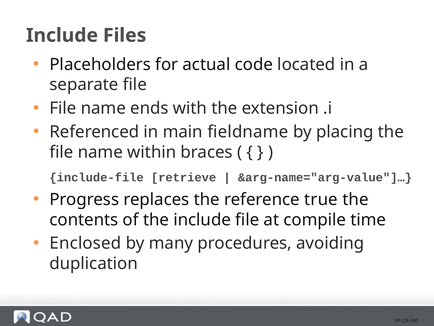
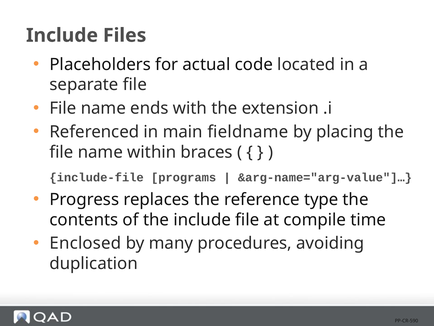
retrieve: retrieve -> programs (184, 177)
true: true -> type (321, 199)
